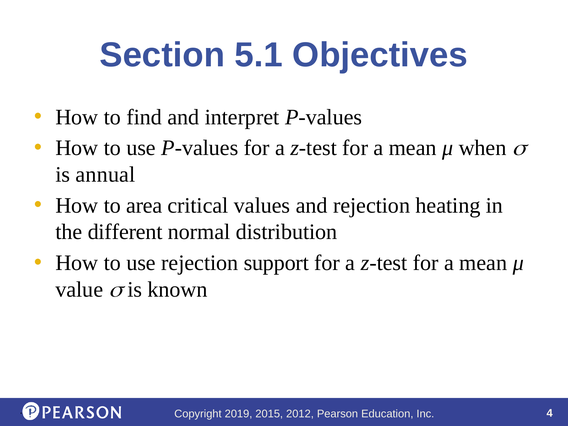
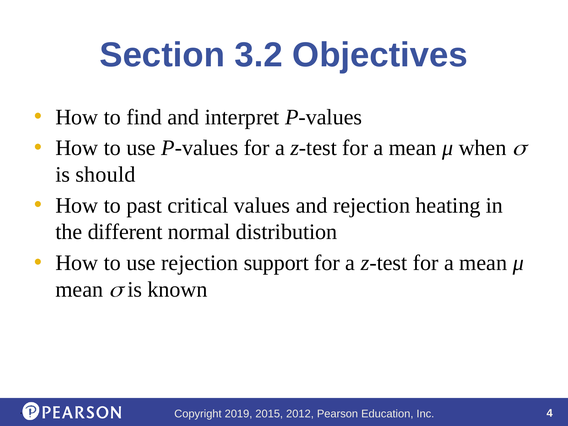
5.1: 5.1 -> 3.2 (259, 55)
annual: annual -> should (105, 175)
area: area -> past (144, 205)
value: value -> mean (79, 289)
